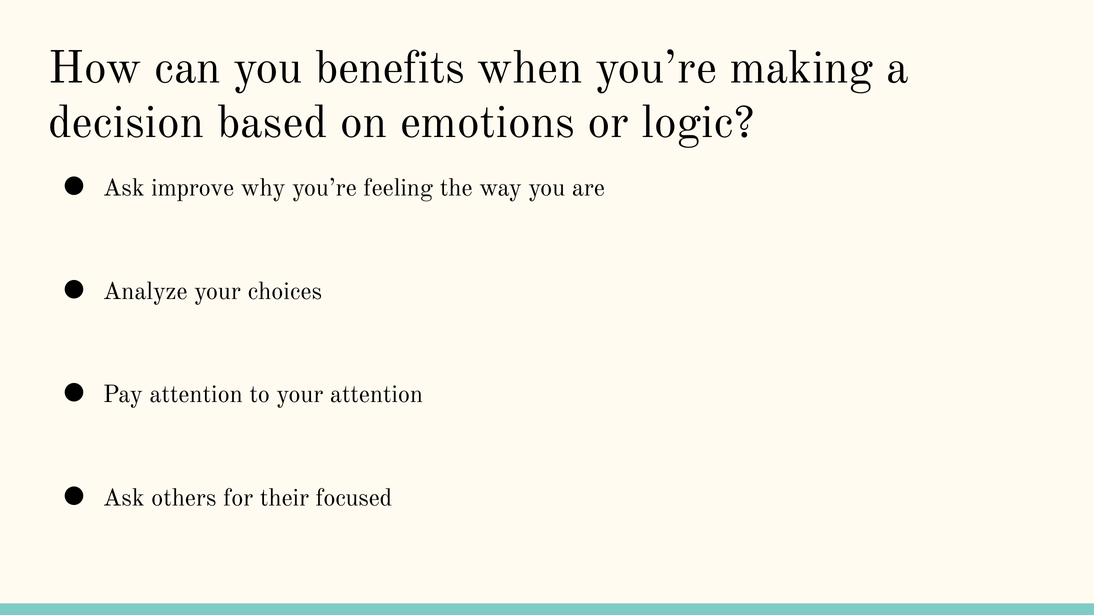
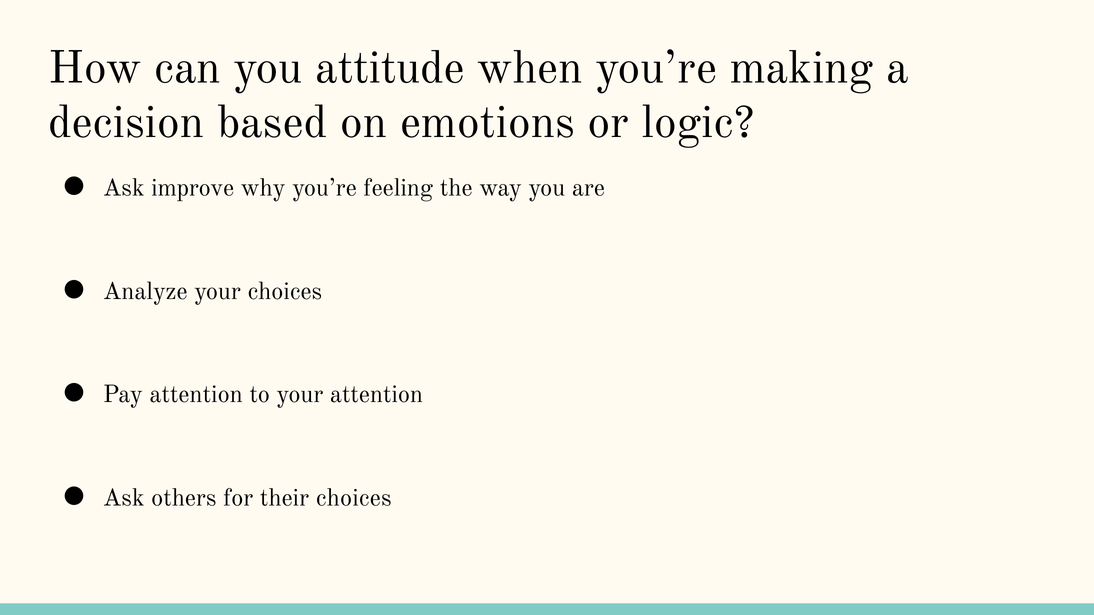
benefits: benefits -> attitude (390, 68)
their focused: focused -> choices (354, 498)
